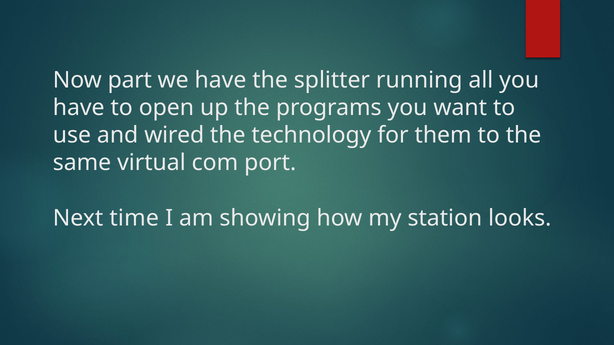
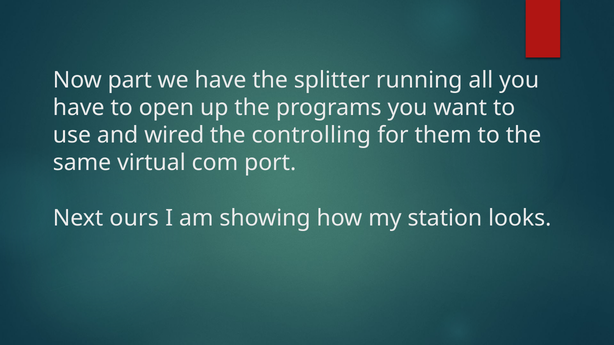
technology: technology -> controlling (311, 135)
time: time -> ours (134, 218)
